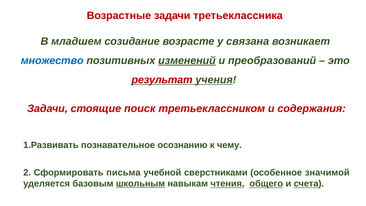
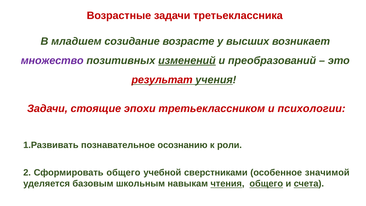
связана: связана -> высших (248, 41)
множество colour: blue -> purple (52, 60)
поиск: поиск -> эпохи (140, 109)
содержания: содержания -> психологии (312, 109)
чему: чему -> роли (229, 145)
Сформировать письма: письма -> общего (123, 173)
школьным underline: present -> none (140, 183)
